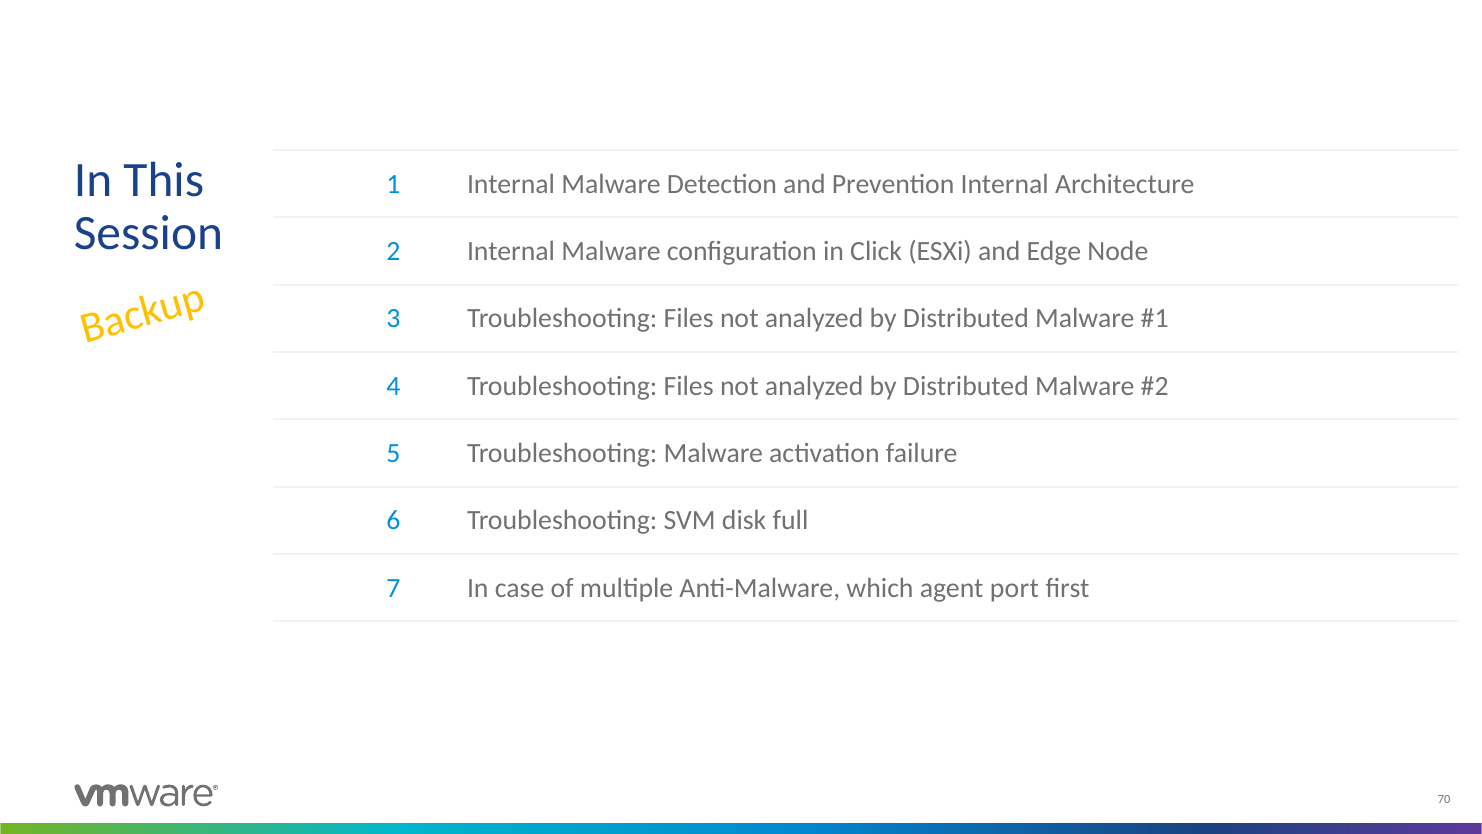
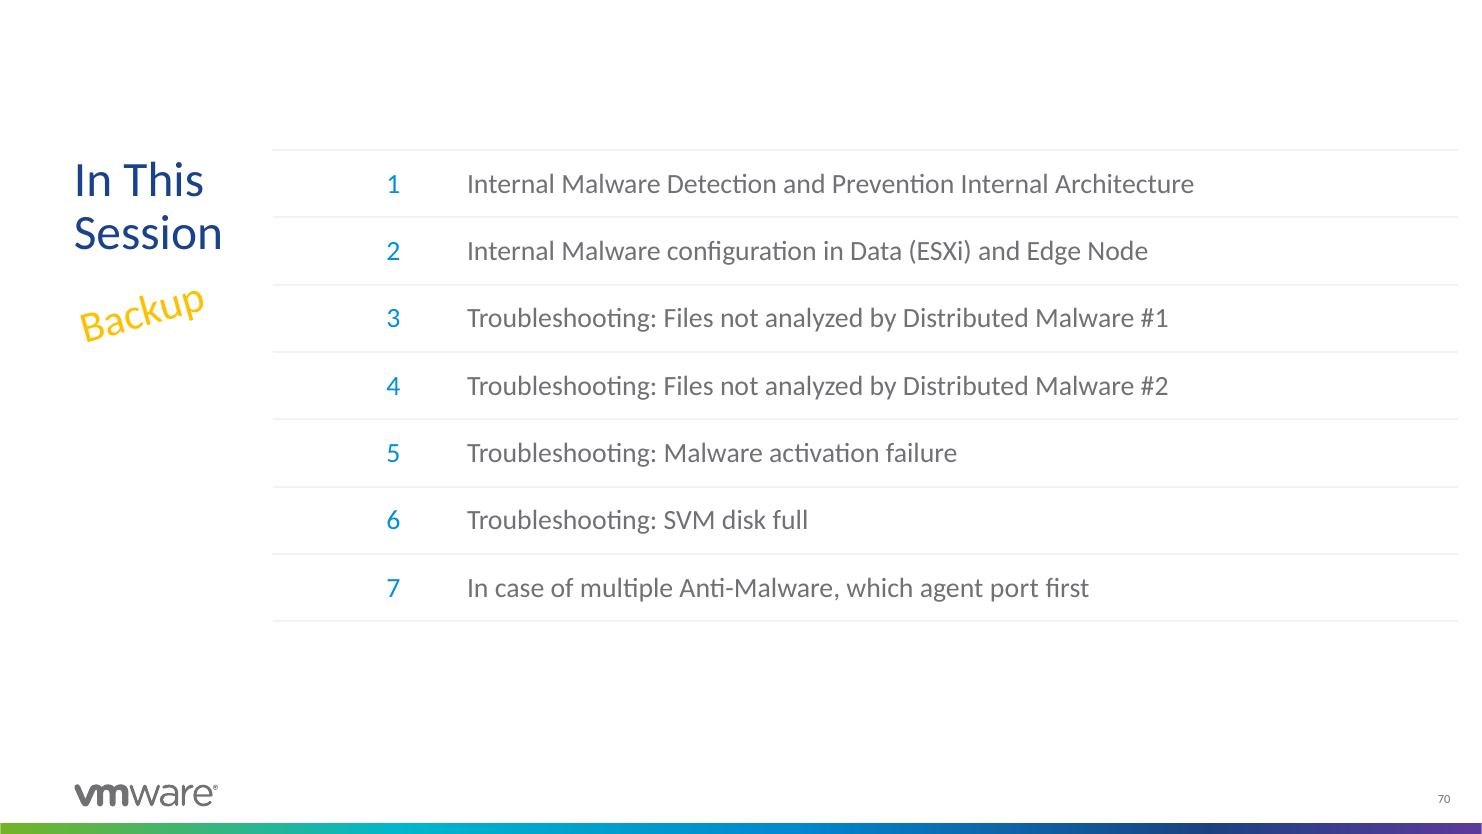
Click: Click -> Data (876, 251)
